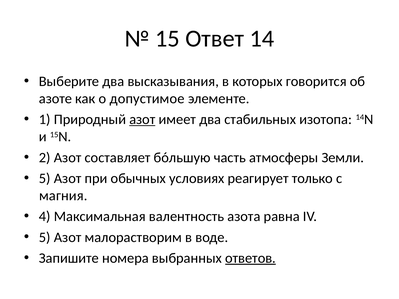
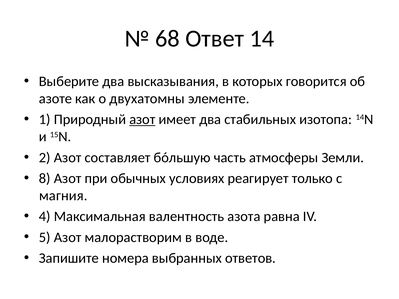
15: 15 -> 68 (167, 39)
допустимое: допустимое -> двухатомны (147, 99)
5: 5 -> 8 (45, 179)
ответов underline: present -> none (250, 258)
